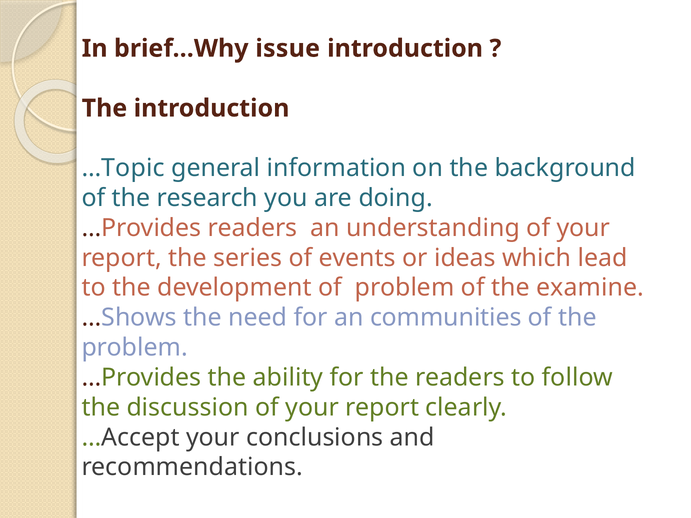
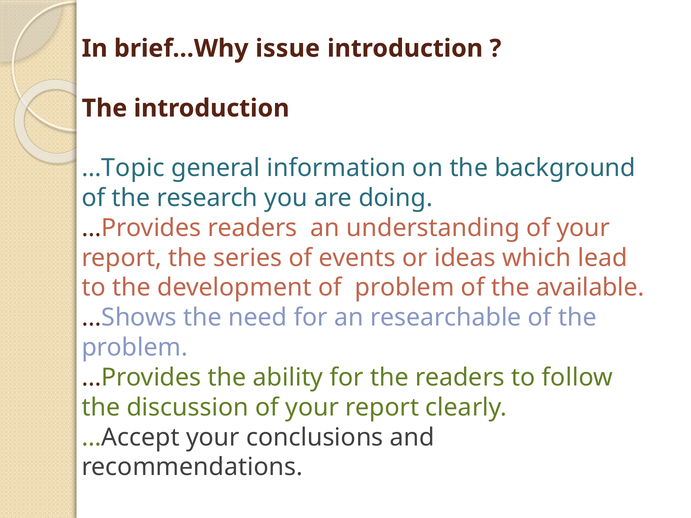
examine: examine -> available (590, 288)
communities: communities -> researchable (446, 318)
